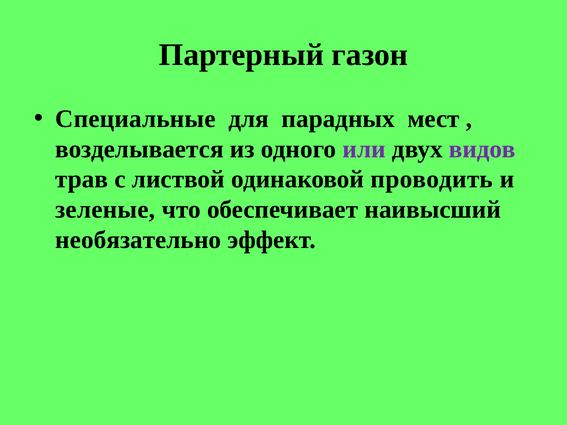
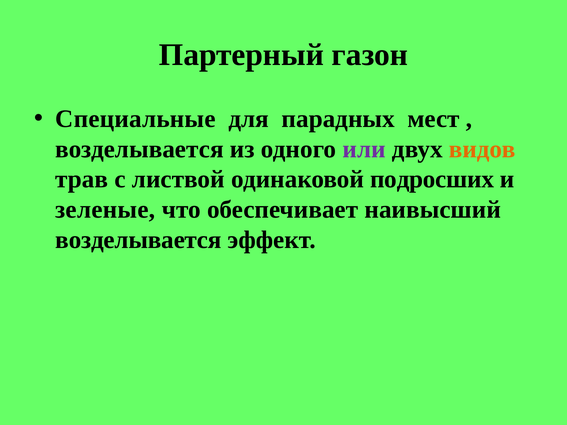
видов colour: purple -> orange (482, 149)
проводить: проводить -> подросших (432, 179)
необязательно: необязательно -> возделывается (138, 240)
